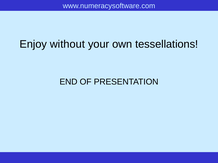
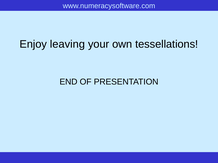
without: without -> leaving (67, 44)
